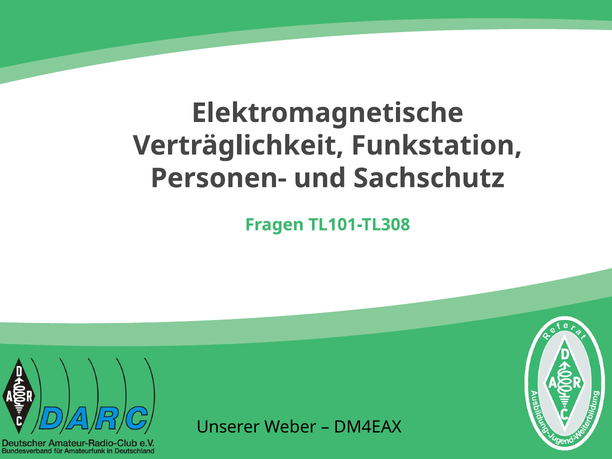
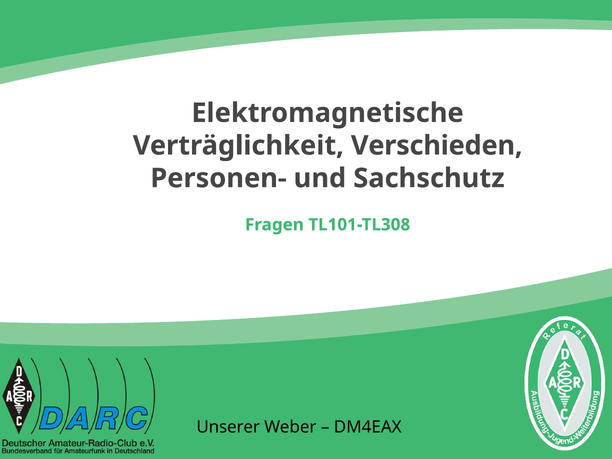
Funkstation: Funkstation -> Verschieden (437, 146)
